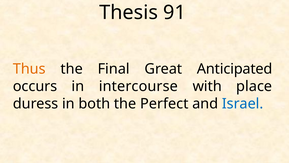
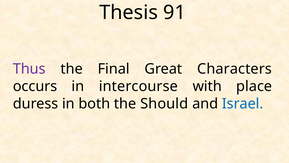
Thus colour: orange -> purple (29, 69)
Anticipated: Anticipated -> Characters (235, 69)
Perfect: Perfect -> Should (164, 103)
